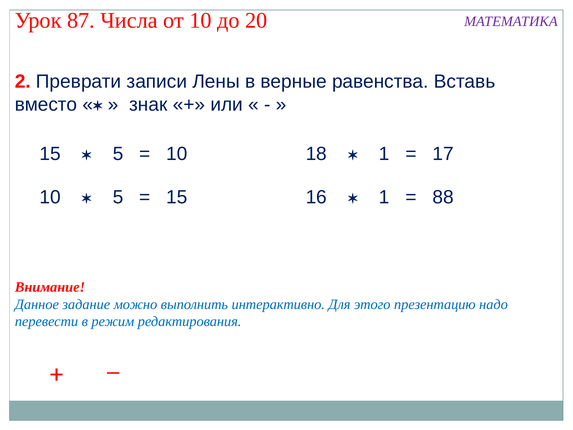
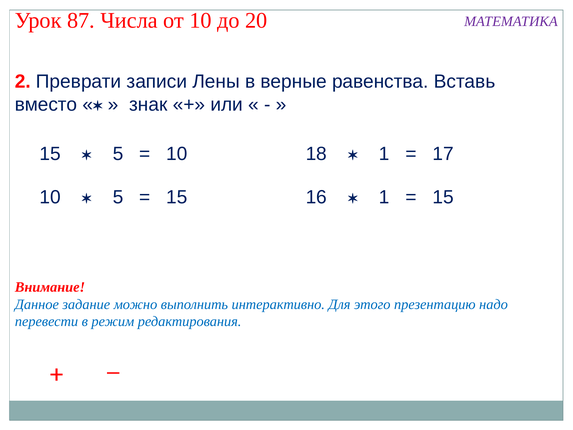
88: 88 -> 15 (443, 197)
